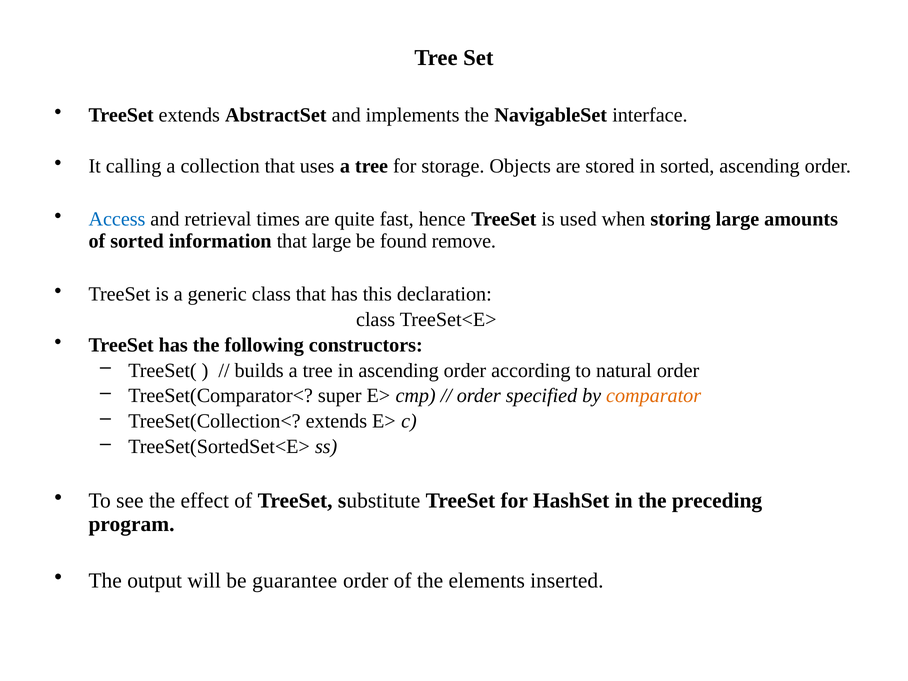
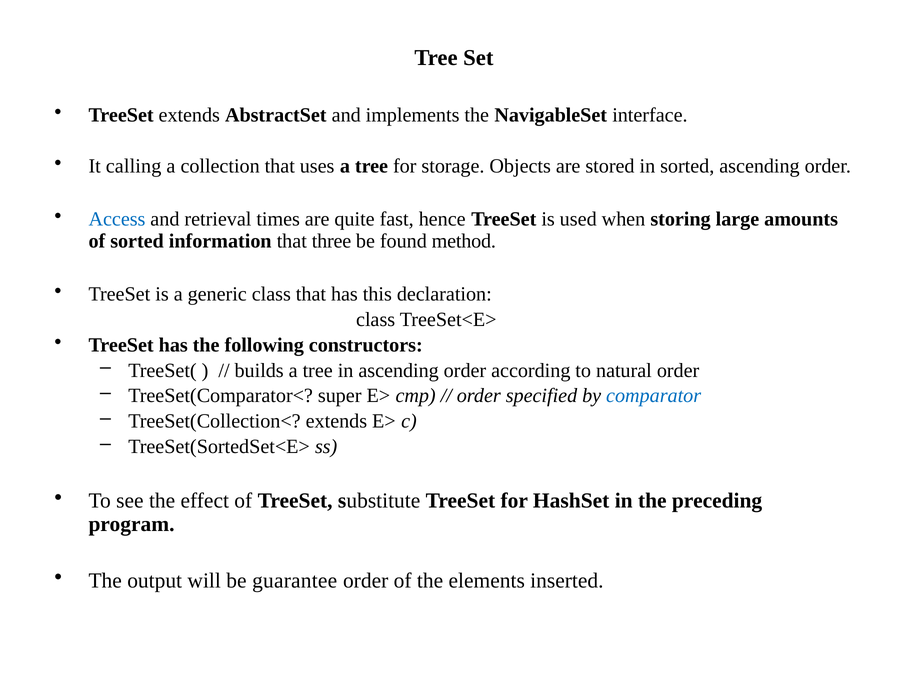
that large: large -> three (332, 241)
remove: remove -> method (464, 241)
comparator colour: orange -> blue (654, 396)
